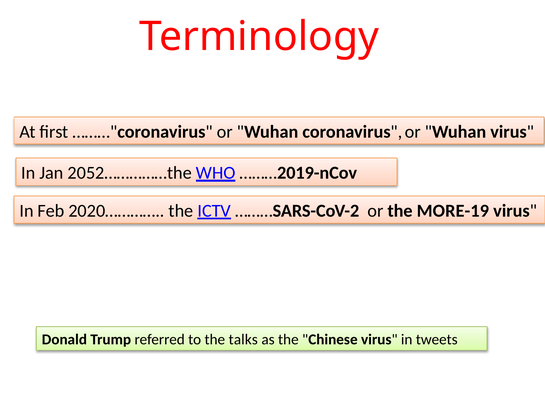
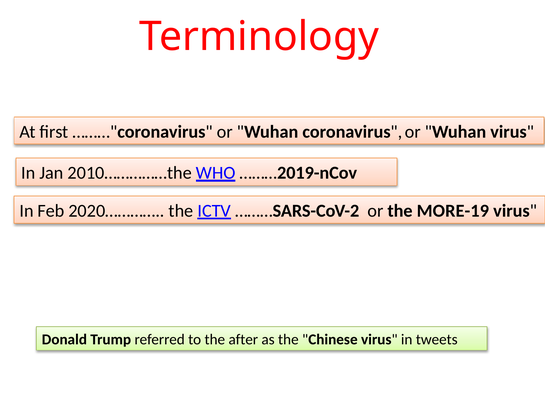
2052……………the: 2052……………the -> 2010……………the (130, 173)
talks: talks -> after (243, 339)
